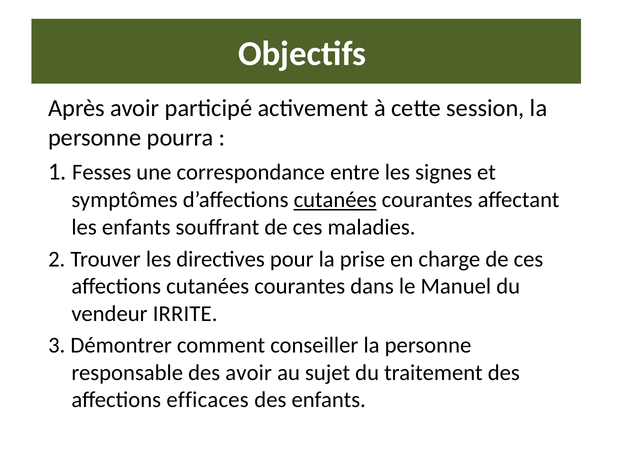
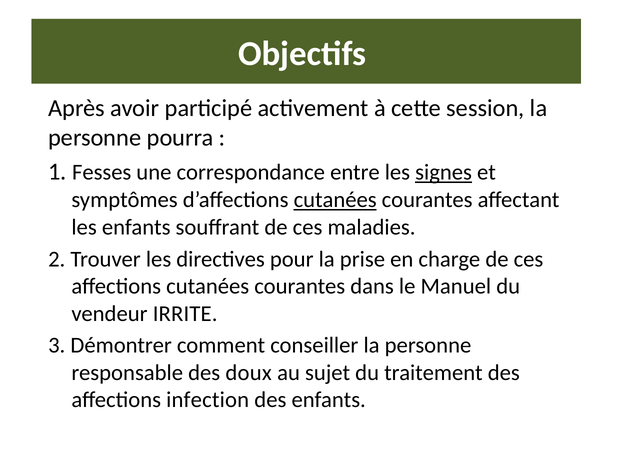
signes underline: none -> present (444, 172)
des avoir: avoir -> doux (249, 373)
efficaces: efficaces -> infection (208, 400)
